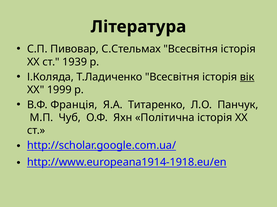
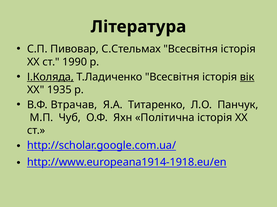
1939: 1939 -> 1990 (75, 62)
І.Коляда underline: none -> present (50, 77)
1999: 1999 -> 1935 (59, 90)
Франція: Франція -> Втрачав (74, 105)
